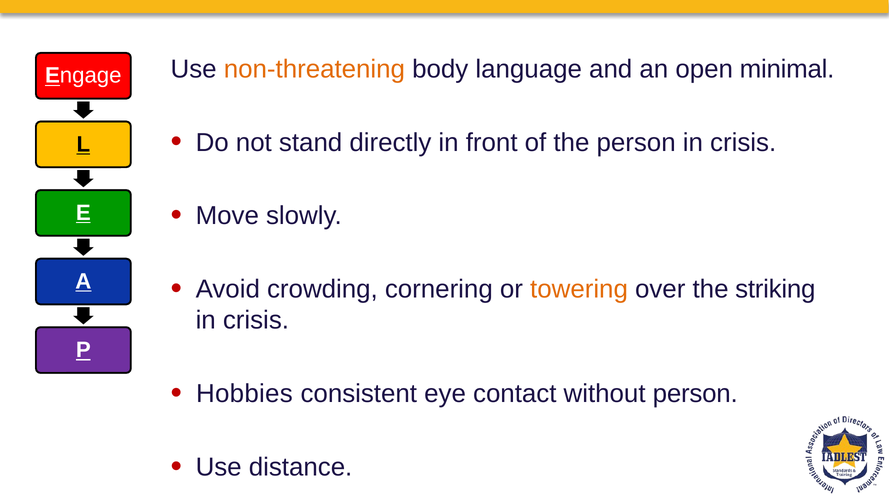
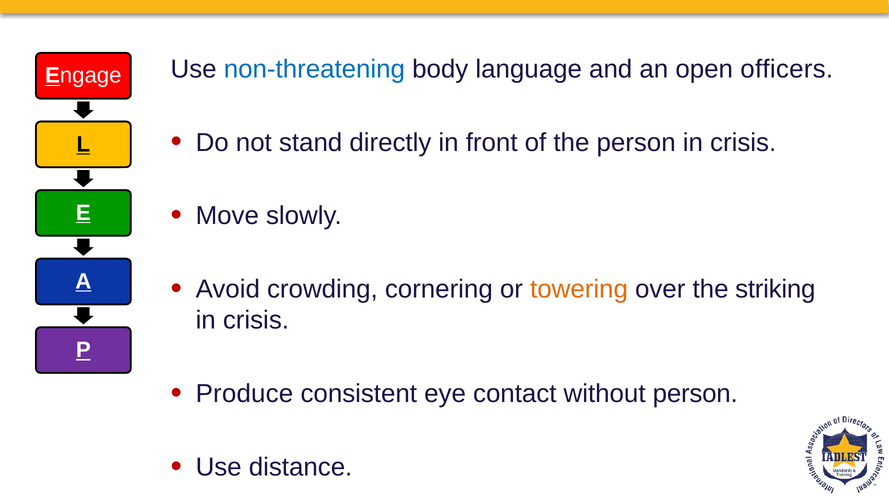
non-threatening colour: orange -> blue (314, 69)
minimal: minimal -> officers (787, 69)
Hobbies: Hobbies -> Produce (244, 394)
